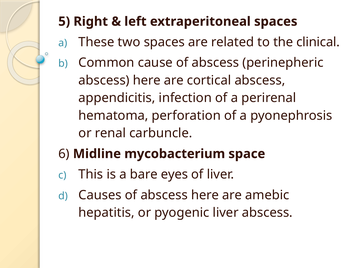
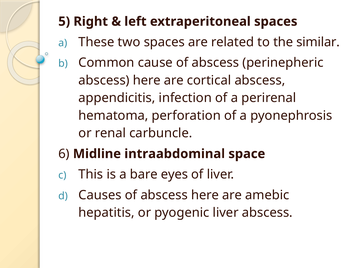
clinical: clinical -> similar (318, 42)
mycobacterium: mycobacterium -> intraabdominal (175, 154)
